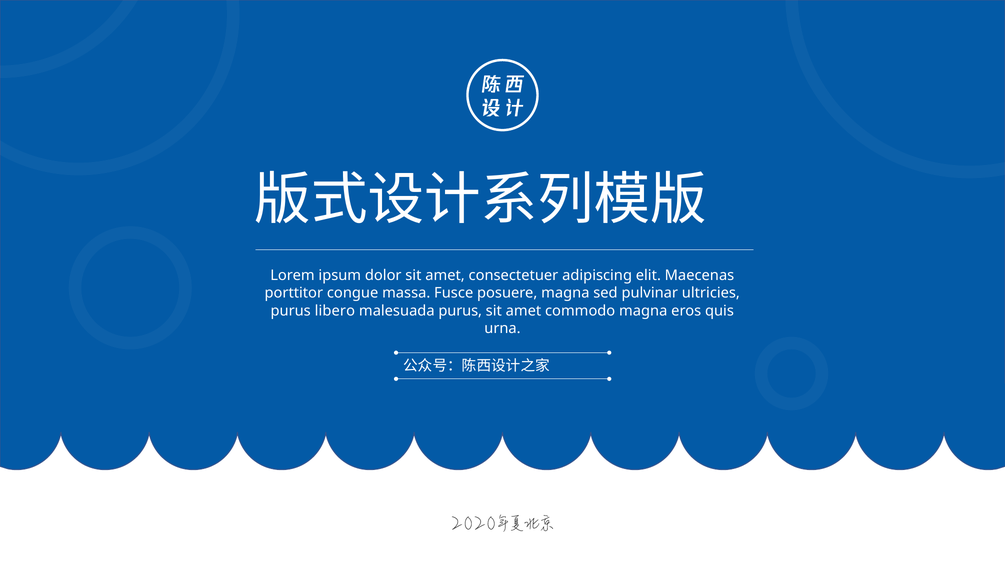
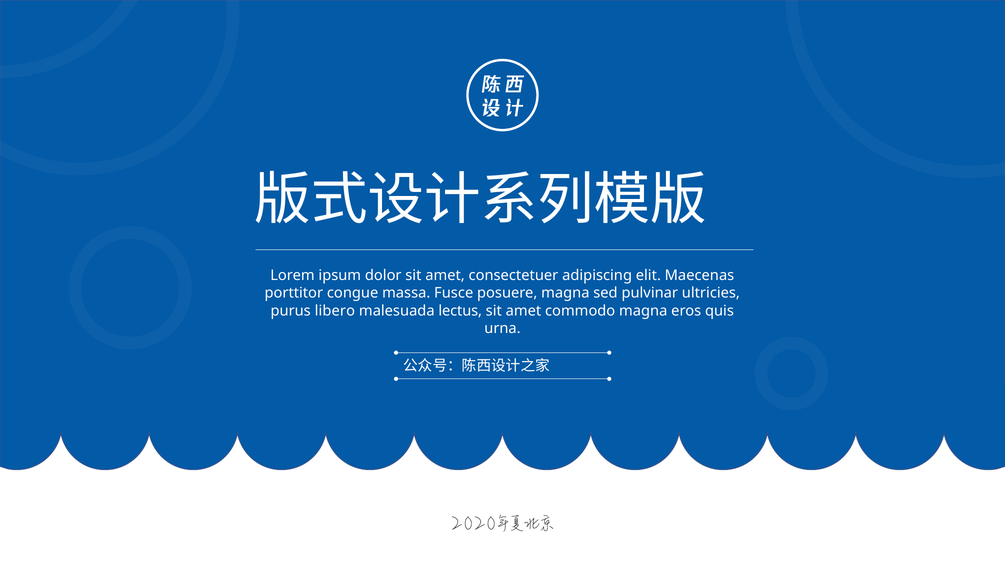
malesuada purus: purus -> lectus (460, 310)
